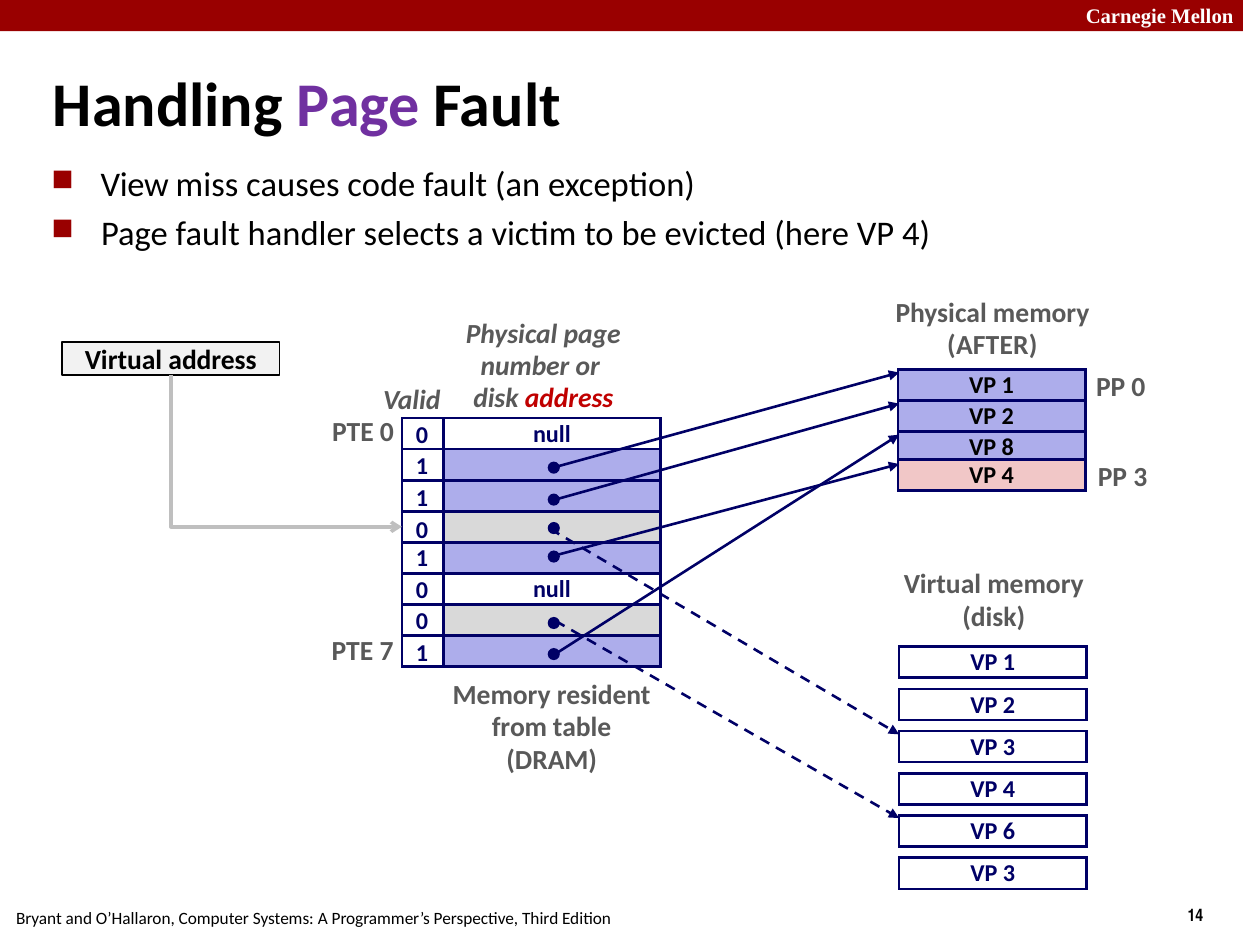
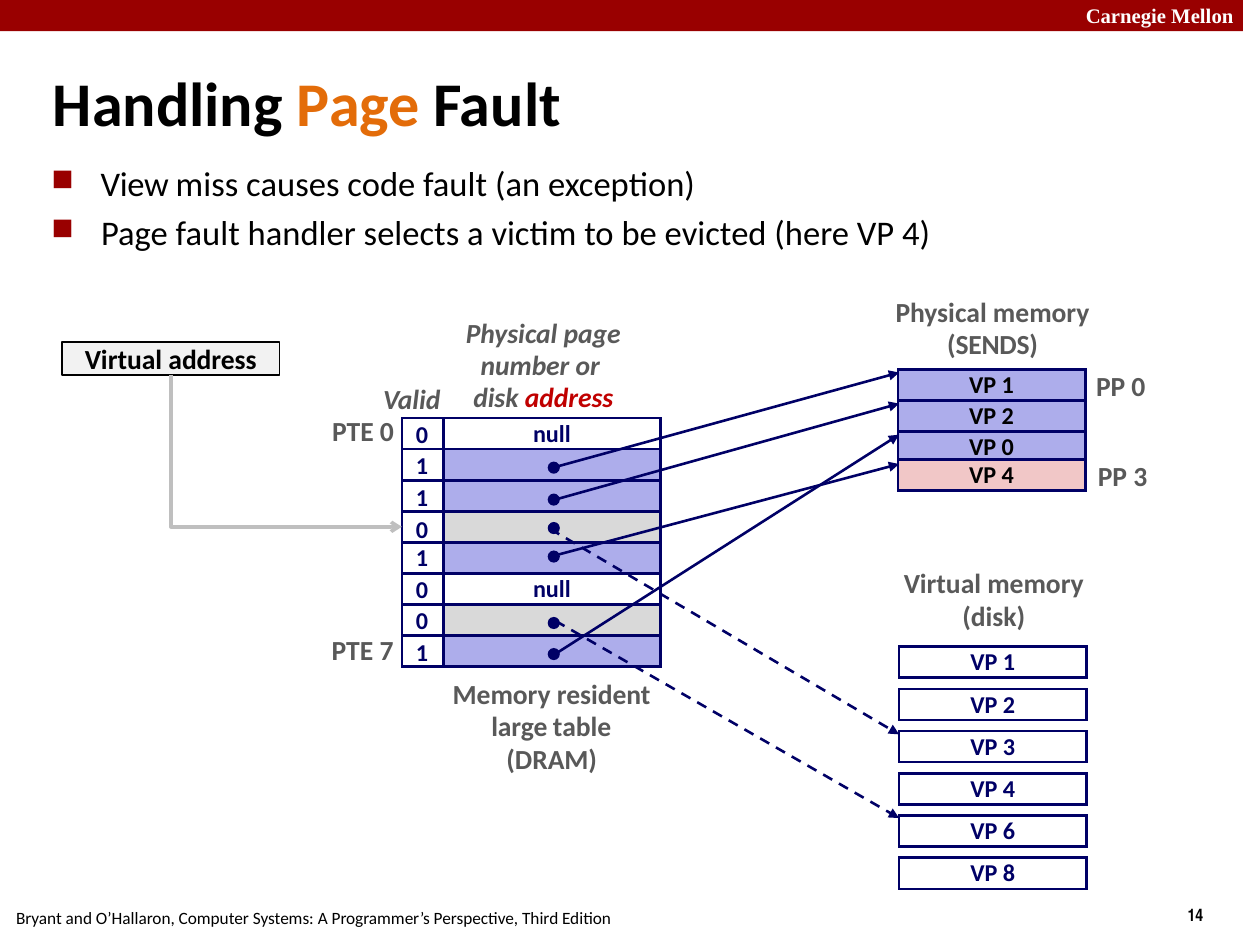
Page colour: purple -> orange (358, 106)
AFTER: AFTER -> SENDS (993, 346)
VP 8: 8 -> 0 (1008, 447)
from: from -> large (520, 728)
3: 3 -> 8 (1009, 874)
